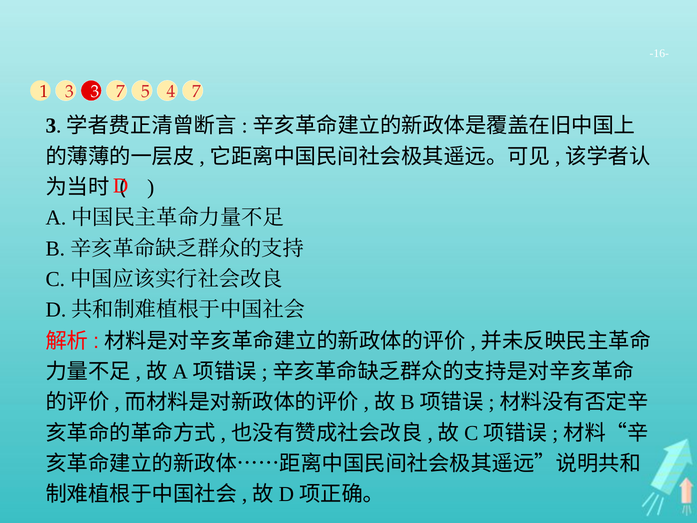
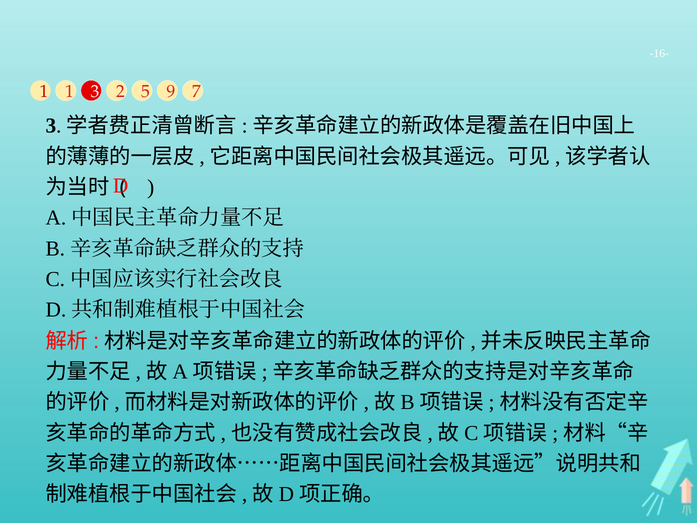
1 3: 3 -> 1 (70, 92)
3 7: 7 -> 2 (120, 92)
4: 4 -> 9 (171, 92)
